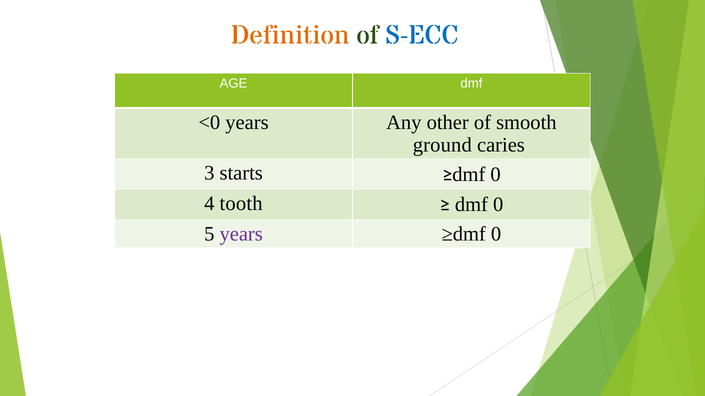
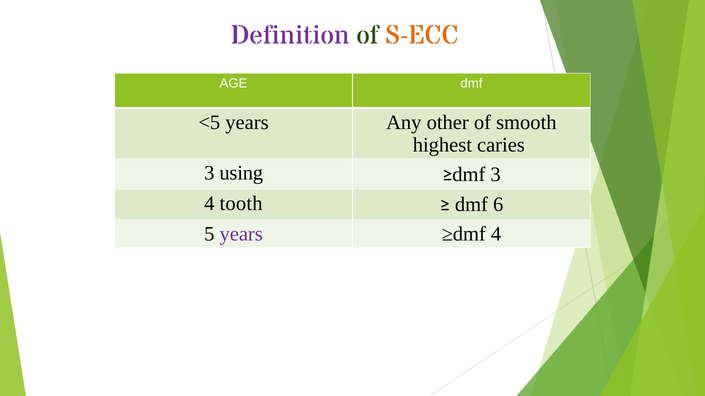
Definition colour: orange -> purple (290, 35)
S-ECC colour: blue -> orange (422, 35)
<0: <0 -> <5 (209, 122)
ground: ground -> highest (442, 145)
starts: starts -> using (241, 173)
0: 0 -> 3 (496, 175)
dmf 0: 0 -> 6 (498, 205)
0: 0 -> 4 (496, 234)
